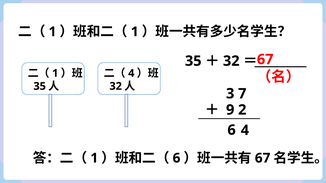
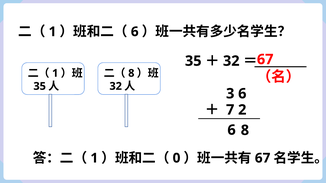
1: 1 -> 6 (135, 32)
4: 4 -> 8 (131, 73)
3 7: 7 -> 6 (242, 94)
9: 9 -> 7 (230, 110)
6 4: 4 -> 8 (245, 130)
6: 6 -> 0 (177, 158)
